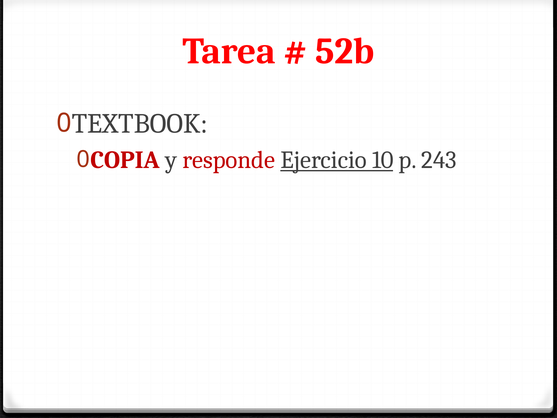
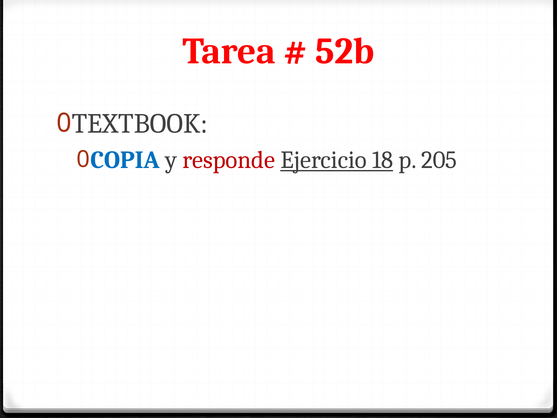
COPIA colour: red -> blue (125, 160)
10: 10 -> 18 (383, 160)
243: 243 -> 205 (439, 160)
